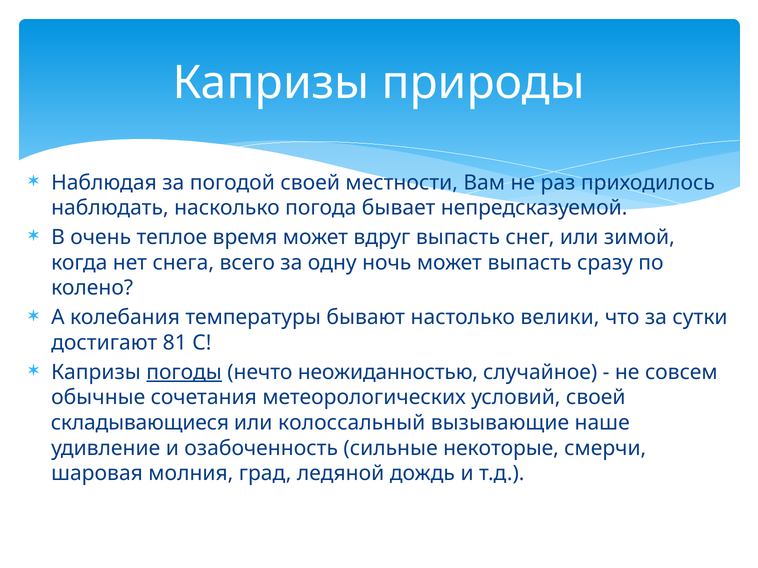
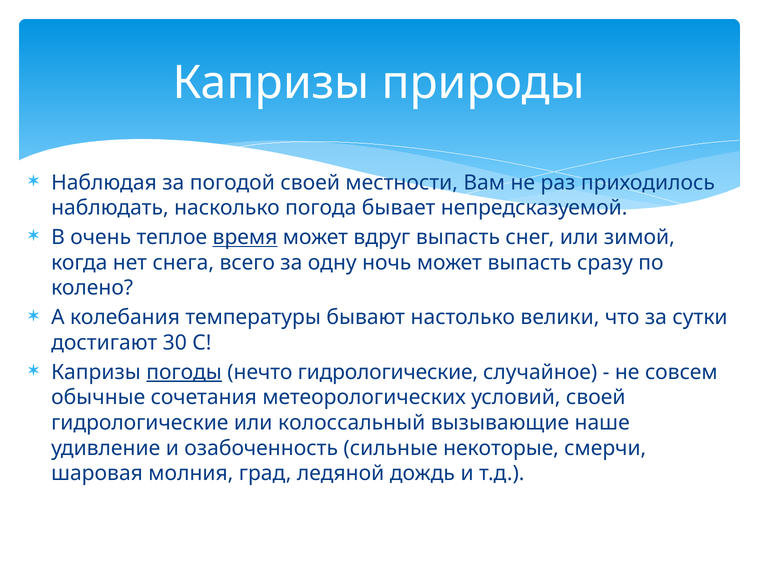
время underline: none -> present (245, 238)
81: 81 -> 30 (175, 343)
нечто неожиданностью: неожиданностью -> гидрологические (388, 373)
складывающиеся: складывающиеся -> гидрологические (140, 423)
